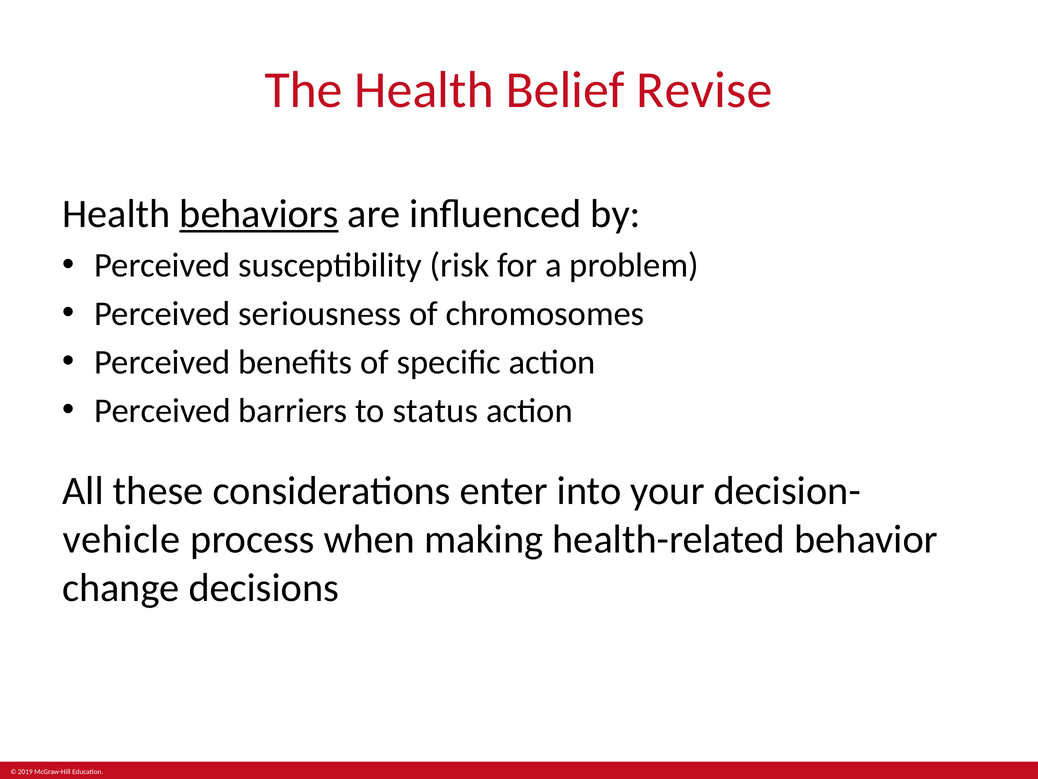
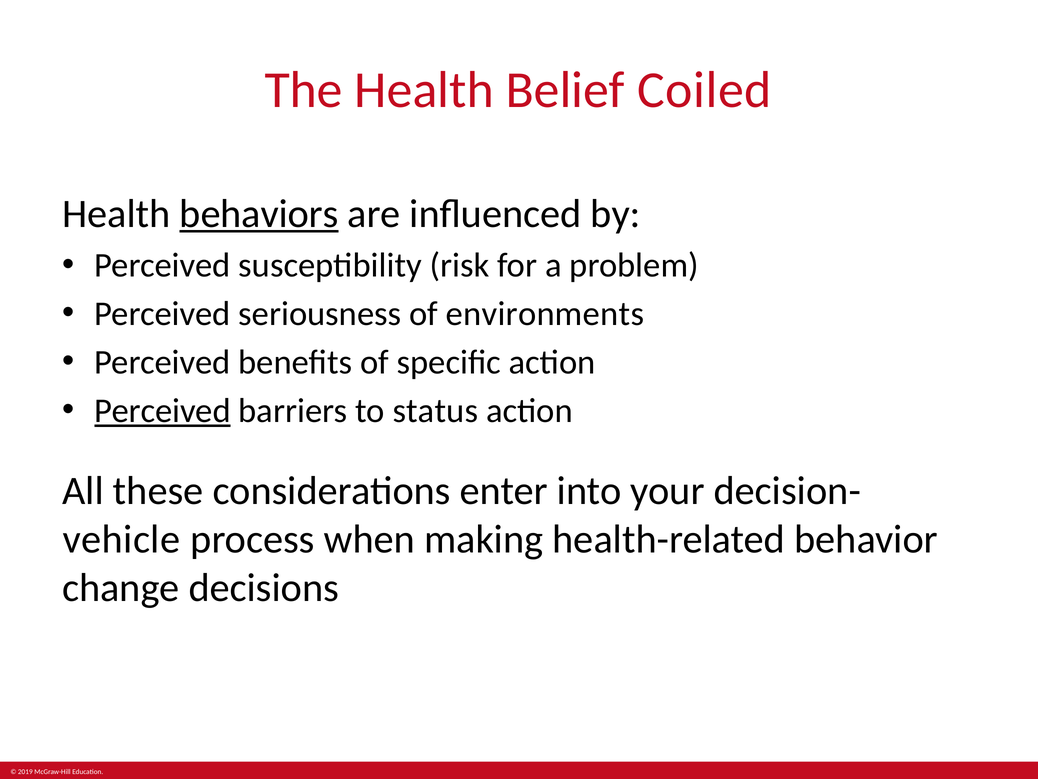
Revise: Revise -> Coiled (704, 90)
chromosomes: chromosomes -> environments (545, 314)
Perceived underline: none -> present (162, 411)
